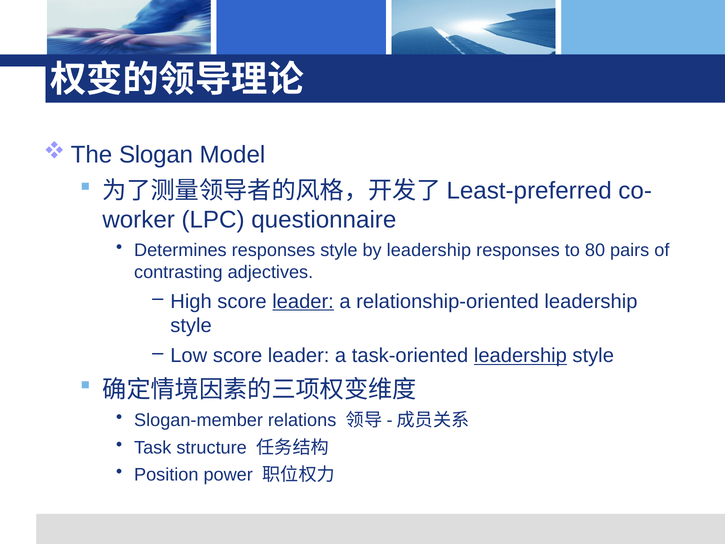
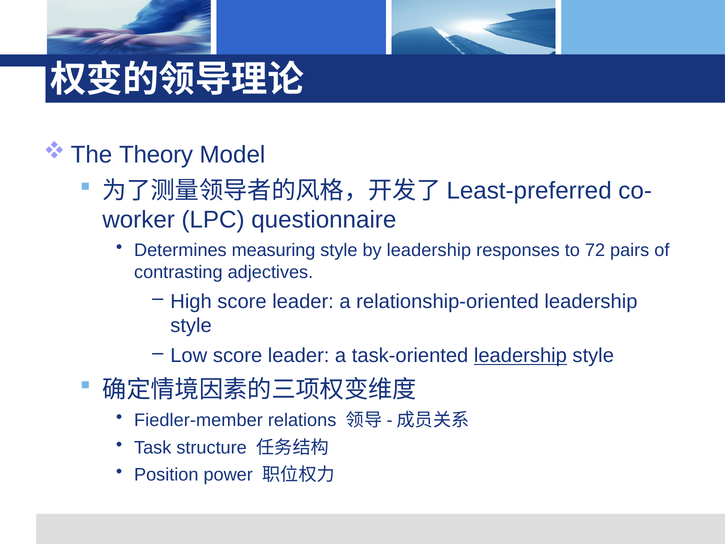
Slogan: Slogan -> Theory (156, 155)
Determines responses: responses -> measuring (274, 250)
80: 80 -> 72 (595, 250)
leader underline: present -> none (303, 301)
Slogan-member: Slogan-member -> Fiedler-member (198, 420)
